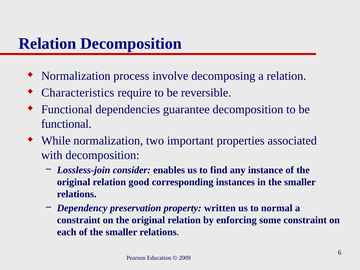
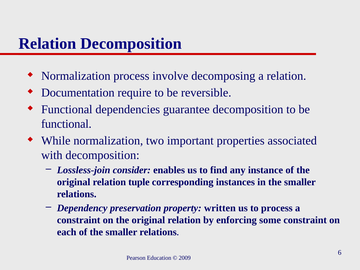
Characteristics: Characteristics -> Documentation (78, 93)
good: good -> tuple (139, 182)
to normal: normal -> process (277, 208)
